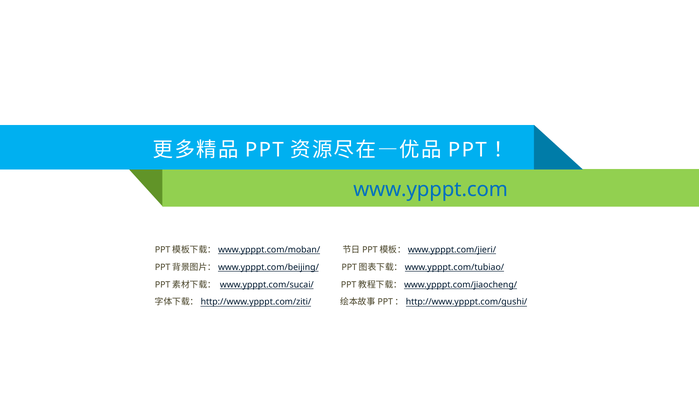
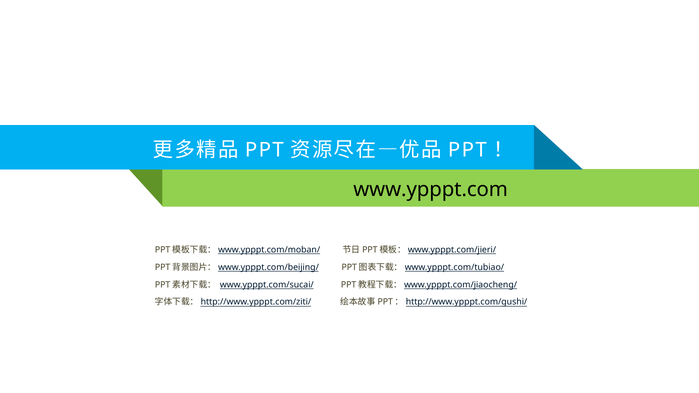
www.ypppt.com colour: blue -> black (431, 189)
